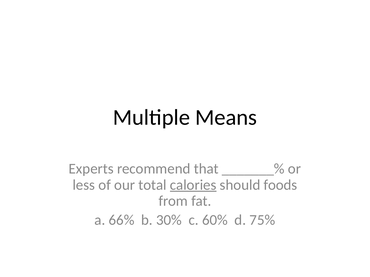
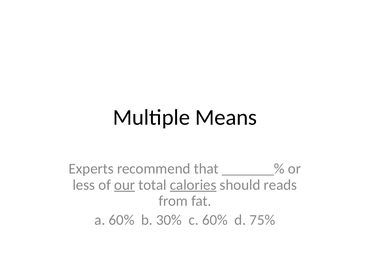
our underline: none -> present (125, 185)
foods: foods -> reads (280, 185)
a 66%: 66% -> 60% (122, 220)
